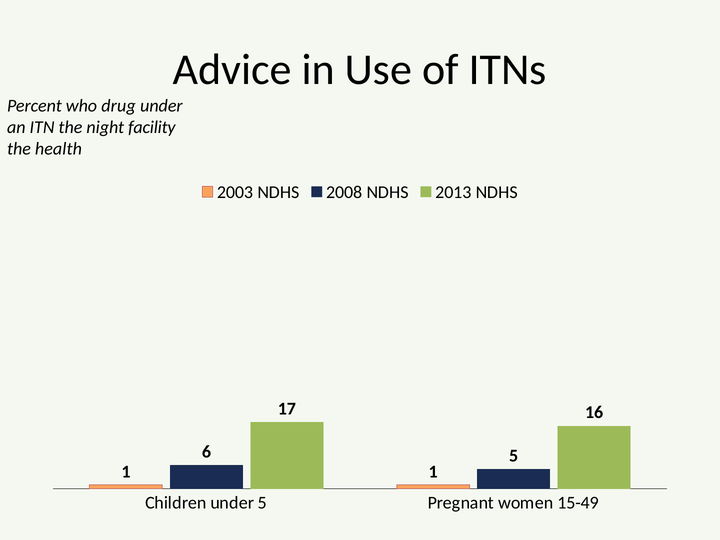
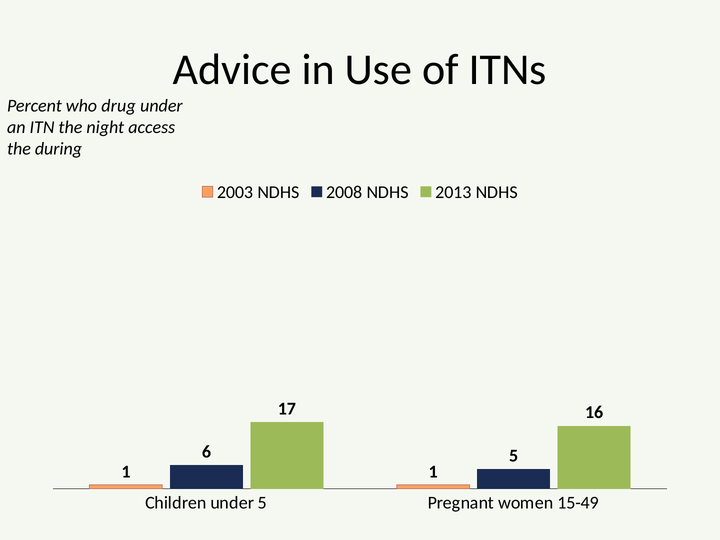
facility: facility -> access (152, 127)
health: health -> during (58, 149)
